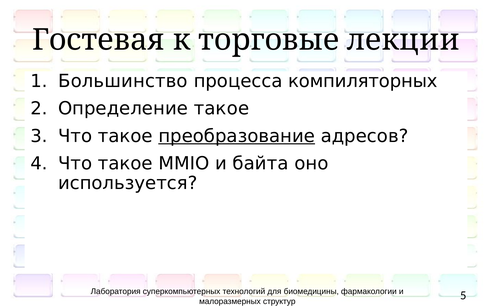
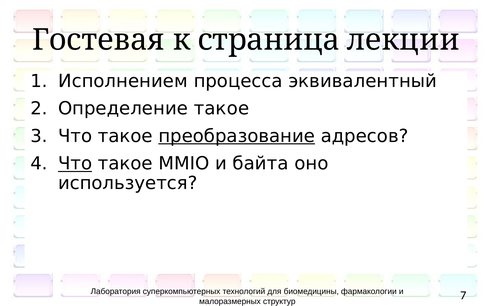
торговые: торговые -> страница (269, 40)
Большинство: Большинство -> Исполнением (123, 81)
компиляторных: компиляторных -> эквивалентный (363, 81)
Что underline: none -> present (75, 164)
5: 5 -> 7 (463, 295)
